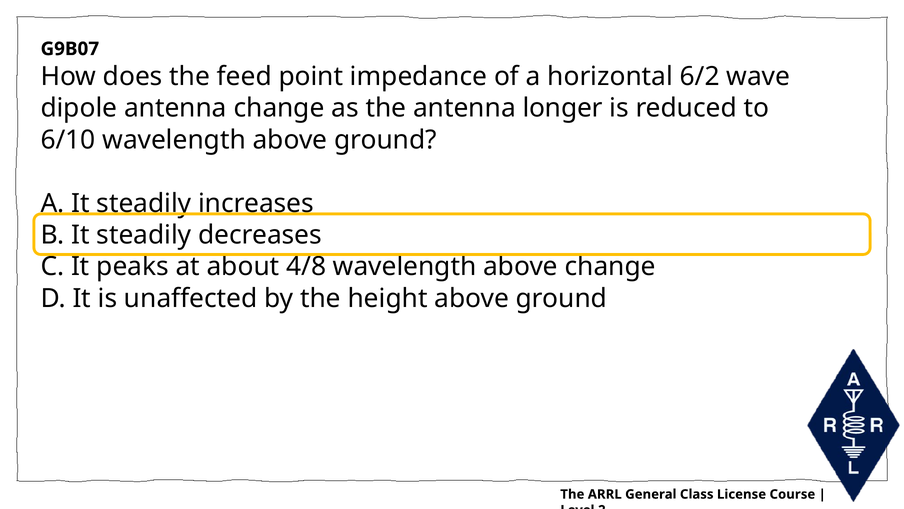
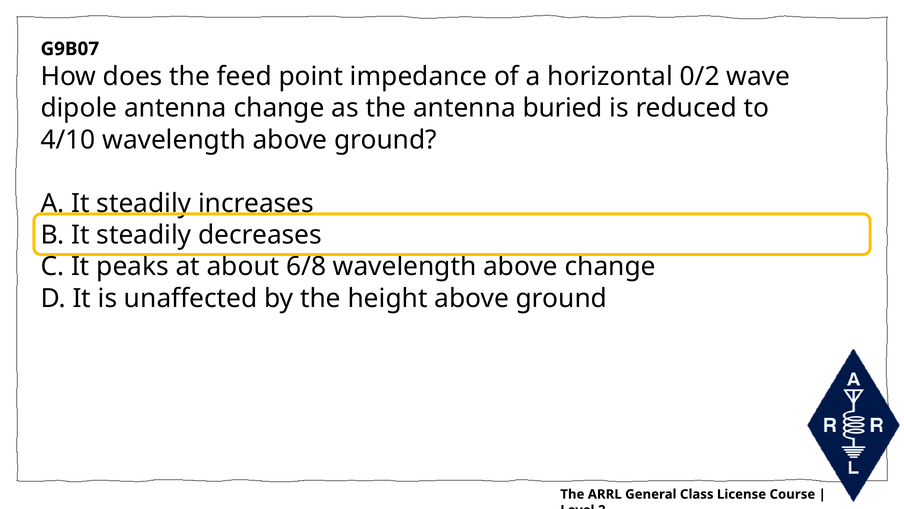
6/2: 6/2 -> 0/2 (700, 77)
longer: longer -> buried (563, 108)
6/10: 6/10 -> 4/10 (68, 140)
4/8: 4/8 -> 6/8 (306, 266)
